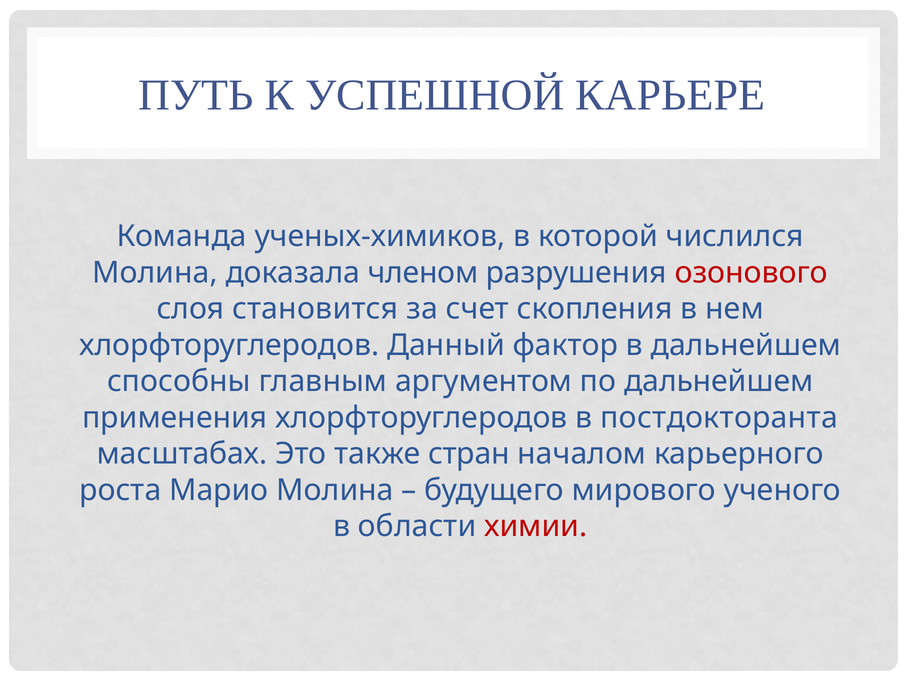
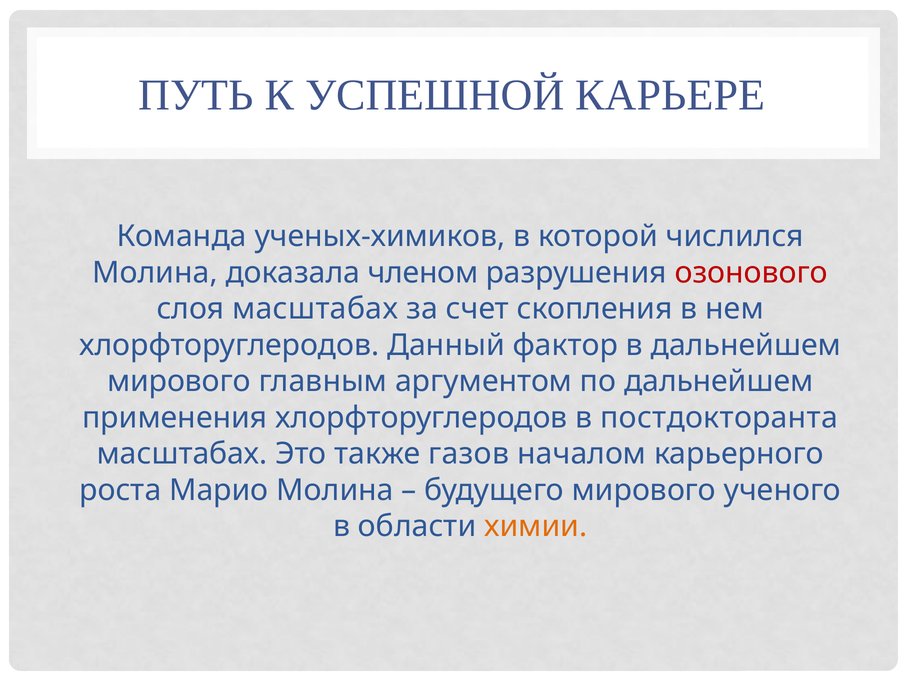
слоя становится: становится -> масштабах (315, 309)
способны: способны -> мирового (179, 381)
стран: стран -> газов (469, 454)
химии colour: red -> orange (536, 527)
